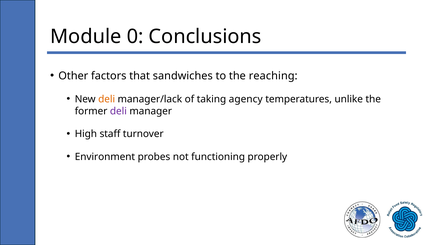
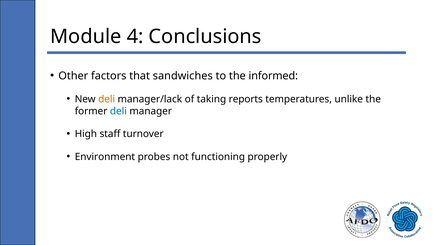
0: 0 -> 4 (135, 37)
reaching: reaching -> informed (273, 76)
agency: agency -> reports (246, 99)
deli colour: purple -> blue (118, 111)
